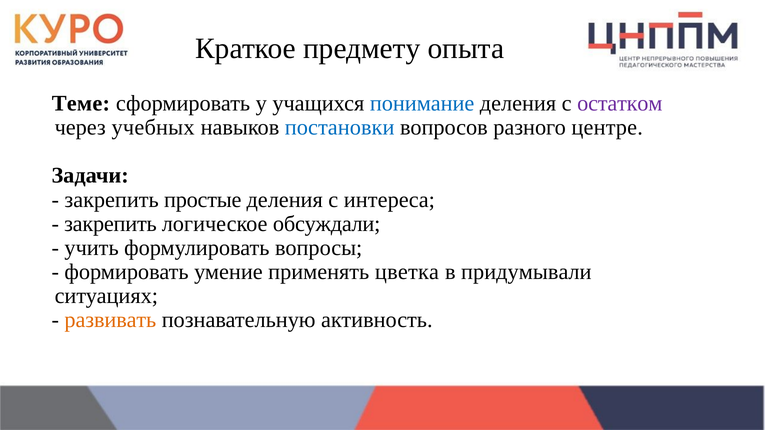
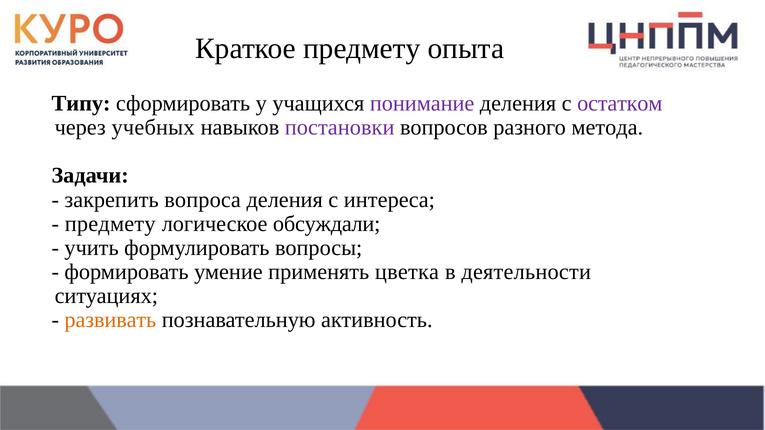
Теме: Теме -> Типу (81, 103)
понимание colour: blue -> purple (422, 103)
постановки colour: blue -> purple (340, 128)
центре: центре -> метода (607, 128)
простые: простые -> вопроса (203, 200)
закрепить: закрепить -> предмету (110, 224)
придумывали: придумывали -> деятельности (526, 272)
